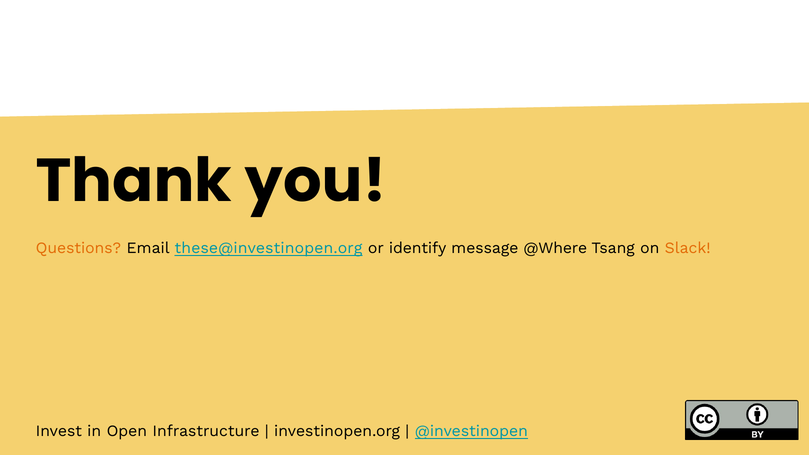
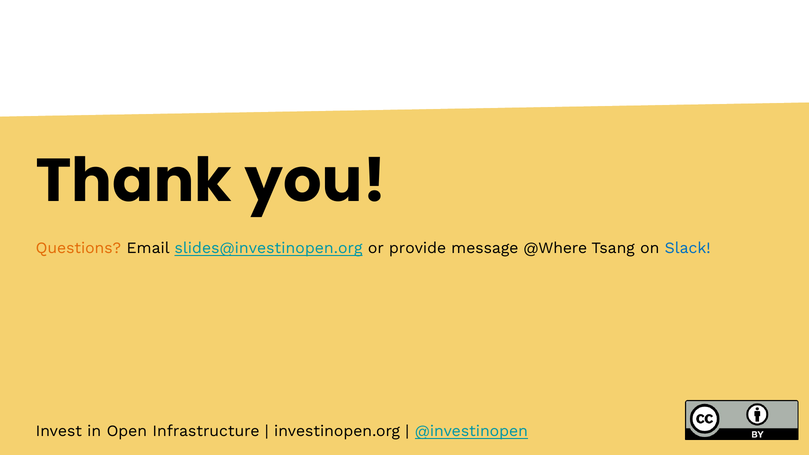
these@investinopen.org: these@investinopen.org -> slides@investinopen.org (269, 248)
identify: identify -> provide (418, 248)
Slack colour: orange -> blue (688, 248)
